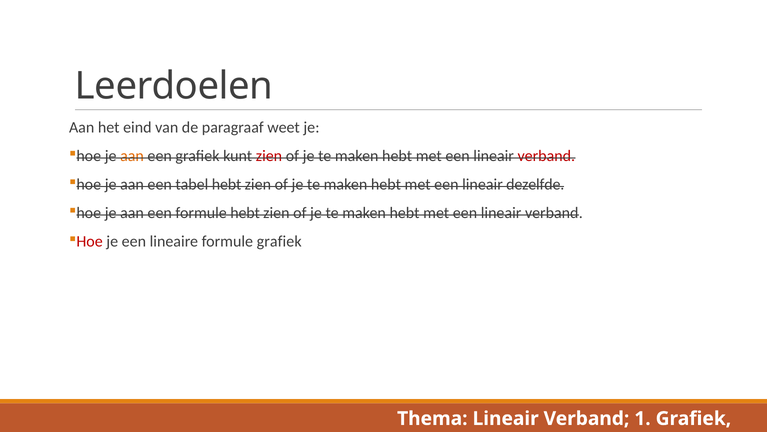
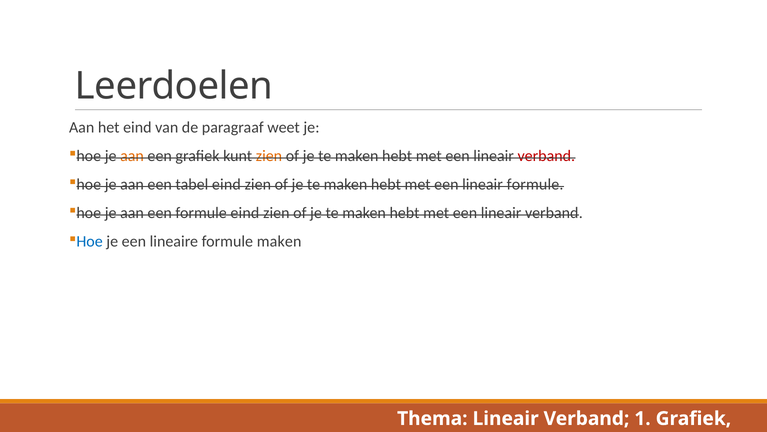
zien colour: red -> orange (269, 156)
tabel hebt: hebt -> eind (226, 184)
lineair dezelfde: dezelfde -> formule (535, 184)
formule hebt: hebt -> eind (245, 213)
Hoe colour: red -> blue (90, 241)
formule grafiek: grafiek -> maken (279, 241)
